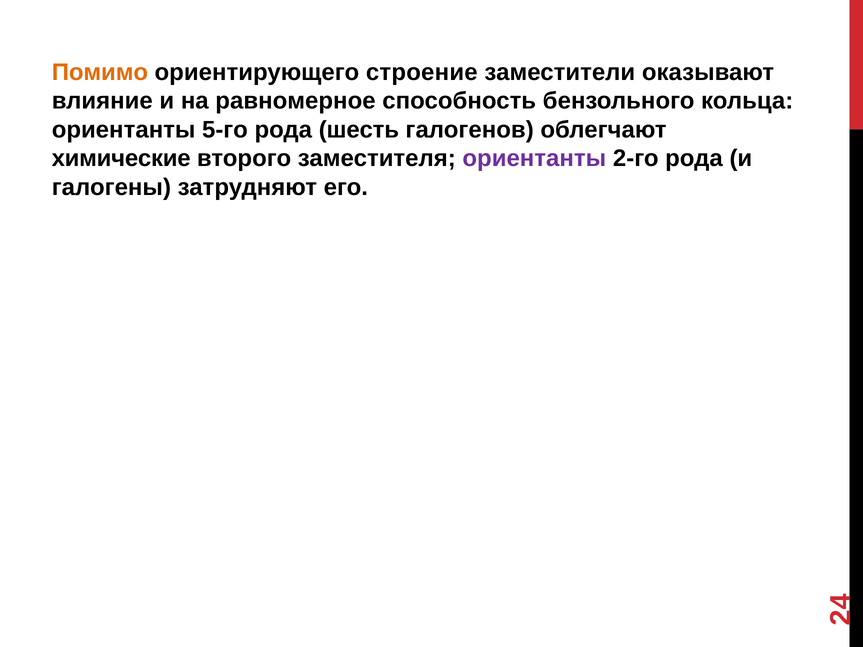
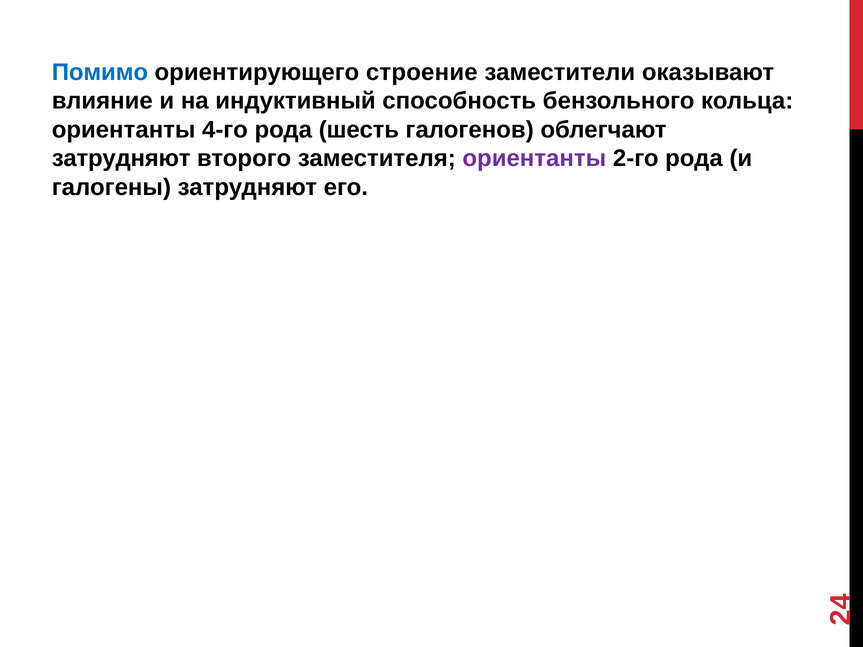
Помимо colour: orange -> blue (100, 72)
равномерное: равномерное -> индуктивный (296, 101)
5-го: 5-го -> 4-го (225, 130)
химические: химические -> затрудняют (121, 159)
